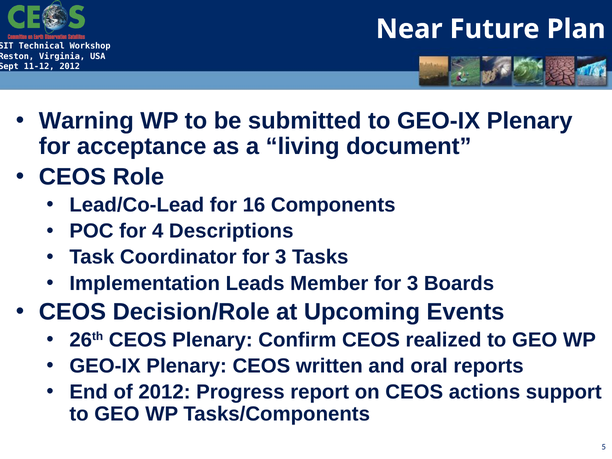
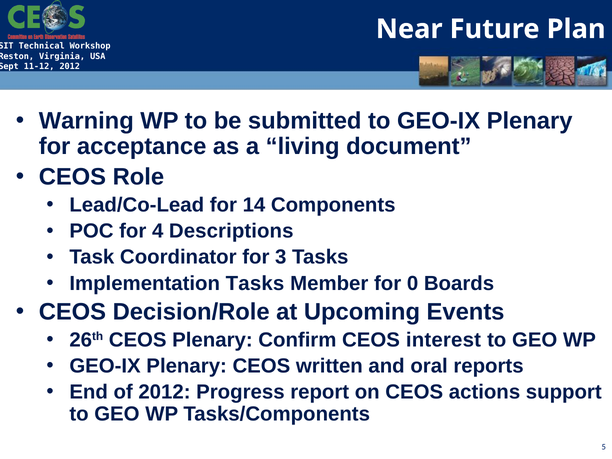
16: 16 -> 14 (254, 205)
Implementation Leads: Leads -> Tasks (255, 283)
Member for 3: 3 -> 0 (413, 283)
realized: realized -> interest (443, 340)
